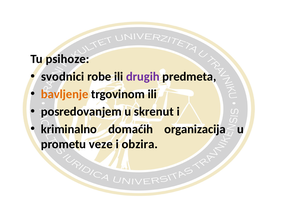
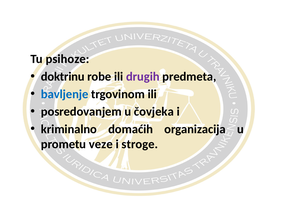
svodnici: svodnici -> doktrinu (63, 76)
bavljenje colour: orange -> blue (65, 94)
skrenut: skrenut -> čovjeka (154, 111)
obzira: obzira -> stroge (140, 144)
